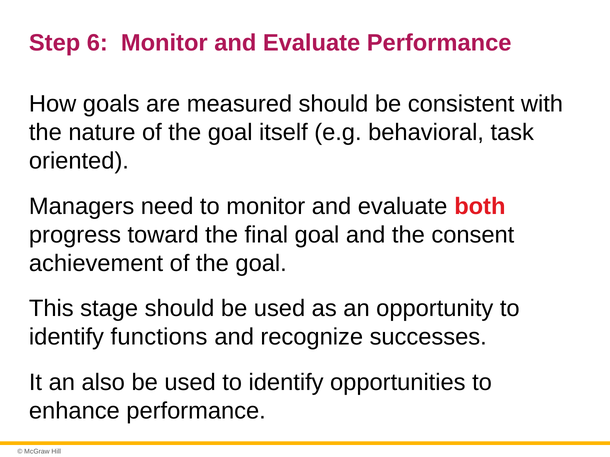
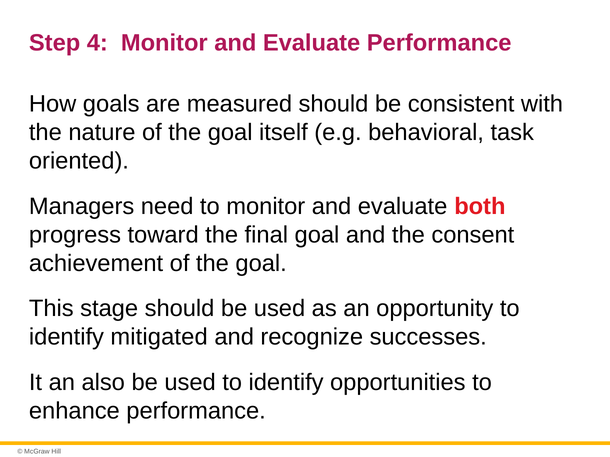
6: 6 -> 4 (97, 43)
functions: functions -> mitigated (159, 337)
